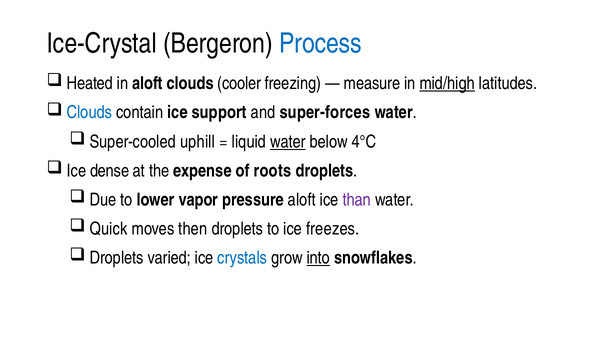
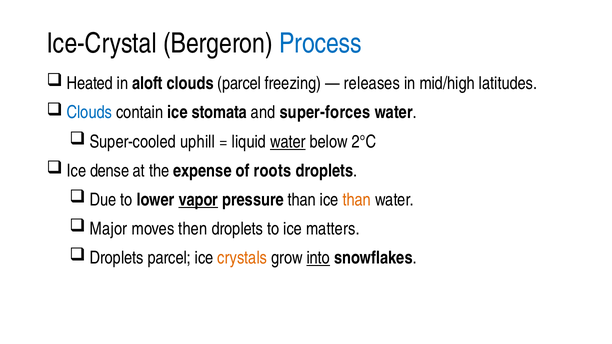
clouds cooler: cooler -> parcel (239, 84)
measure: measure -> releases (372, 84)
mid/high underline: present -> none (447, 84)
support: support -> stomata (219, 113)
4°C: 4°C -> 2°C (364, 142)
vapor underline: none -> present (198, 200)
pressure aloft: aloft -> than (302, 200)
than colour: purple -> orange (357, 200)
Quick: Quick -> Major (109, 229)
freezes: freezes -> matters (333, 229)
Droplets varied: varied -> parcel (169, 258)
crystals colour: blue -> orange (242, 258)
